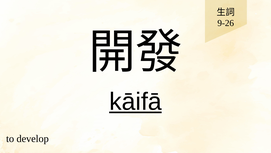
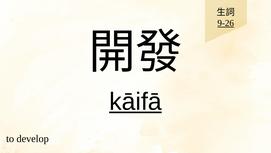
9-26 underline: none -> present (226, 23)
